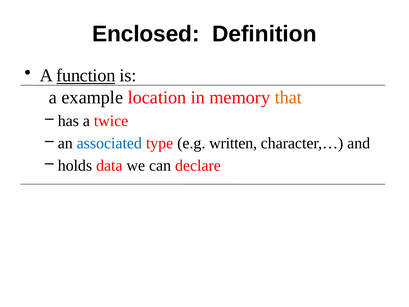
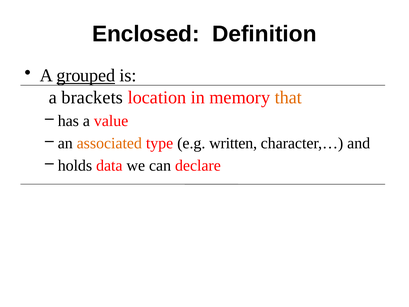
function: function -> grouped (86, 76)
example: example -> brackets (92, 97)
twice: twice -> value (111, 121)
associated colour: blue -> orange (109, 143)
